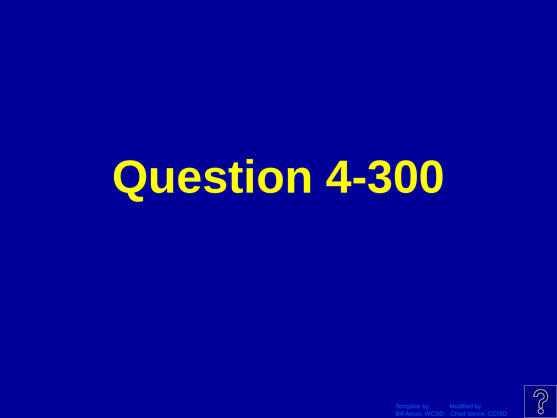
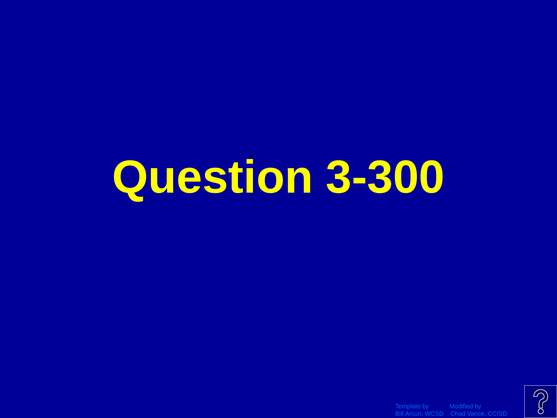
4-300: 4-300 -> 3-300 (385, 177)
